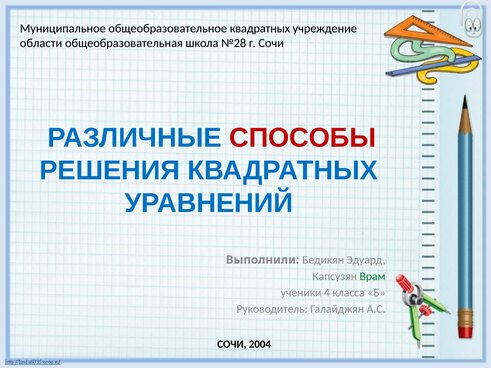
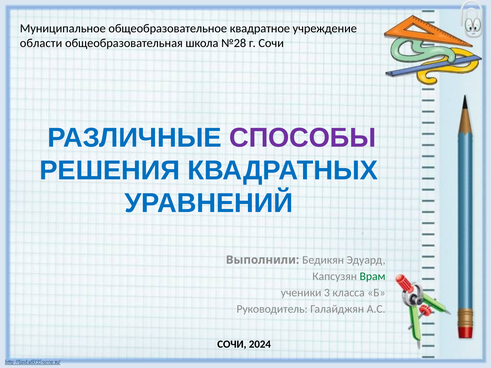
общеобразовательное квадратных: квадратных -> квадратное (260, 28)
СПОСОБЫ colour: red -> purple (303, 138)
4: 4 -> 3 (327, 293)
2004: 2004 -> 2024 (260, 344)
